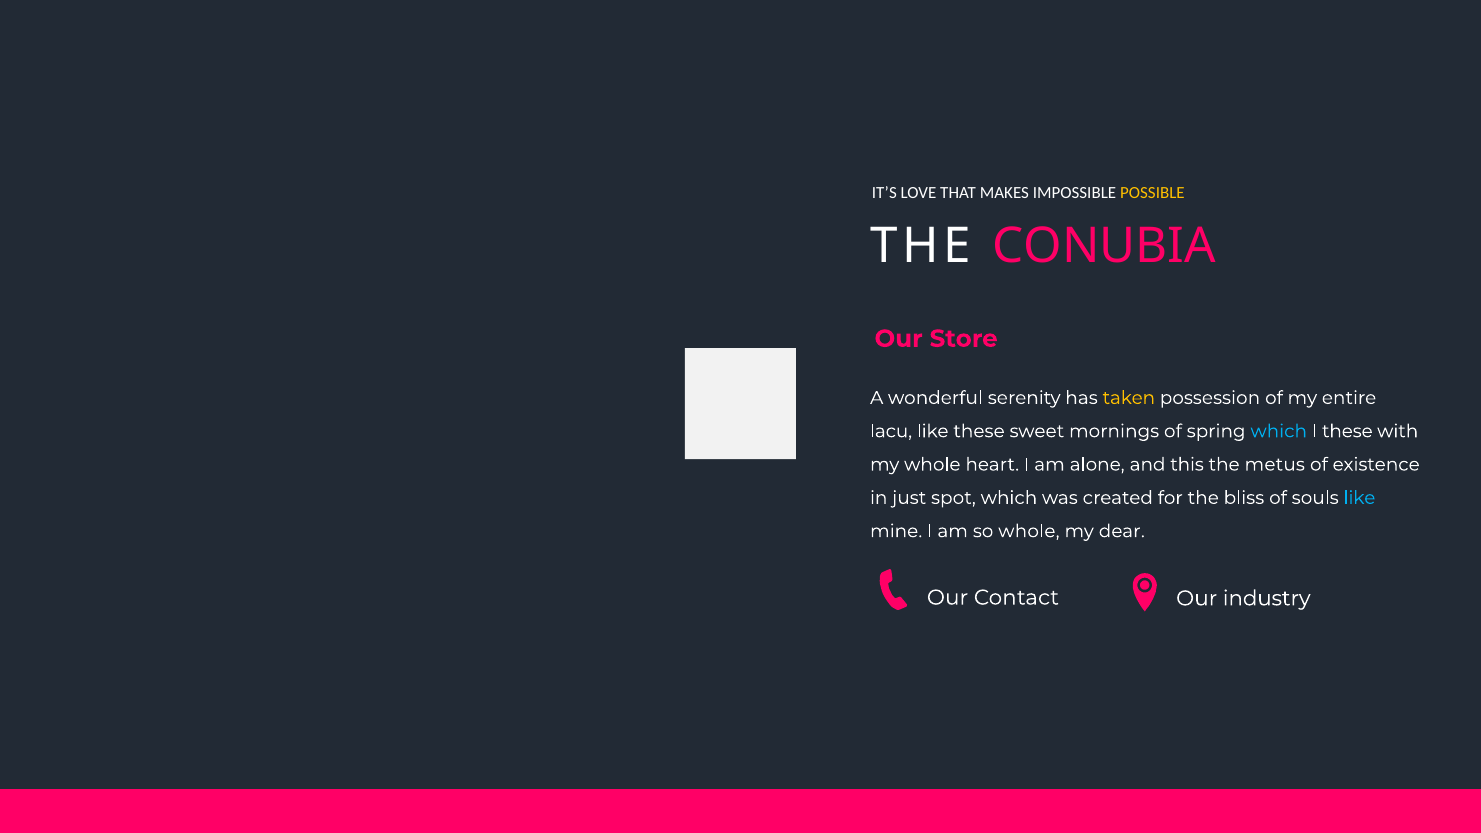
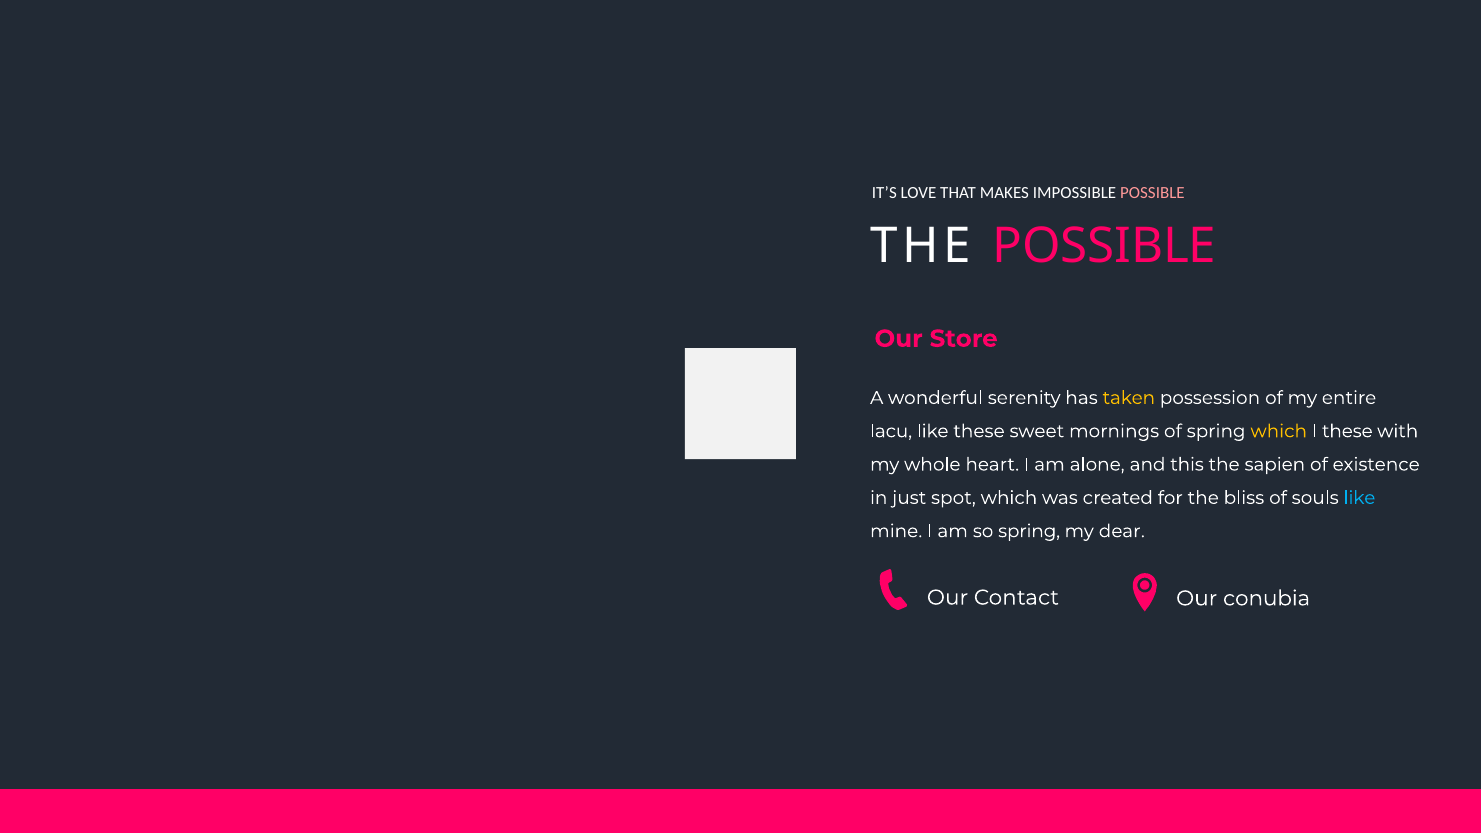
POSSIBLE colour: yellow -> pink (1152, 193)
THE CONUBIA: CONUBIA -> POSSIBLE (1105, 246)
which colour: light blue -> yellow (1279, 431)
metus: metus -> sapien (1275, 465)
so whole: whole -> spring (1029, 531)
industry: industry -> conubia (1267, 598)
